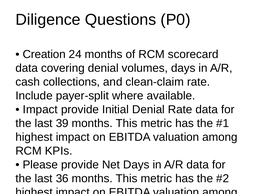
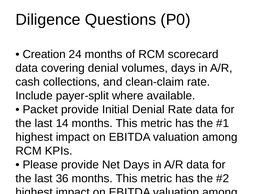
Impact: Impact -> Packet (40, 110)
39: 39 -> 14 (62, 123)
